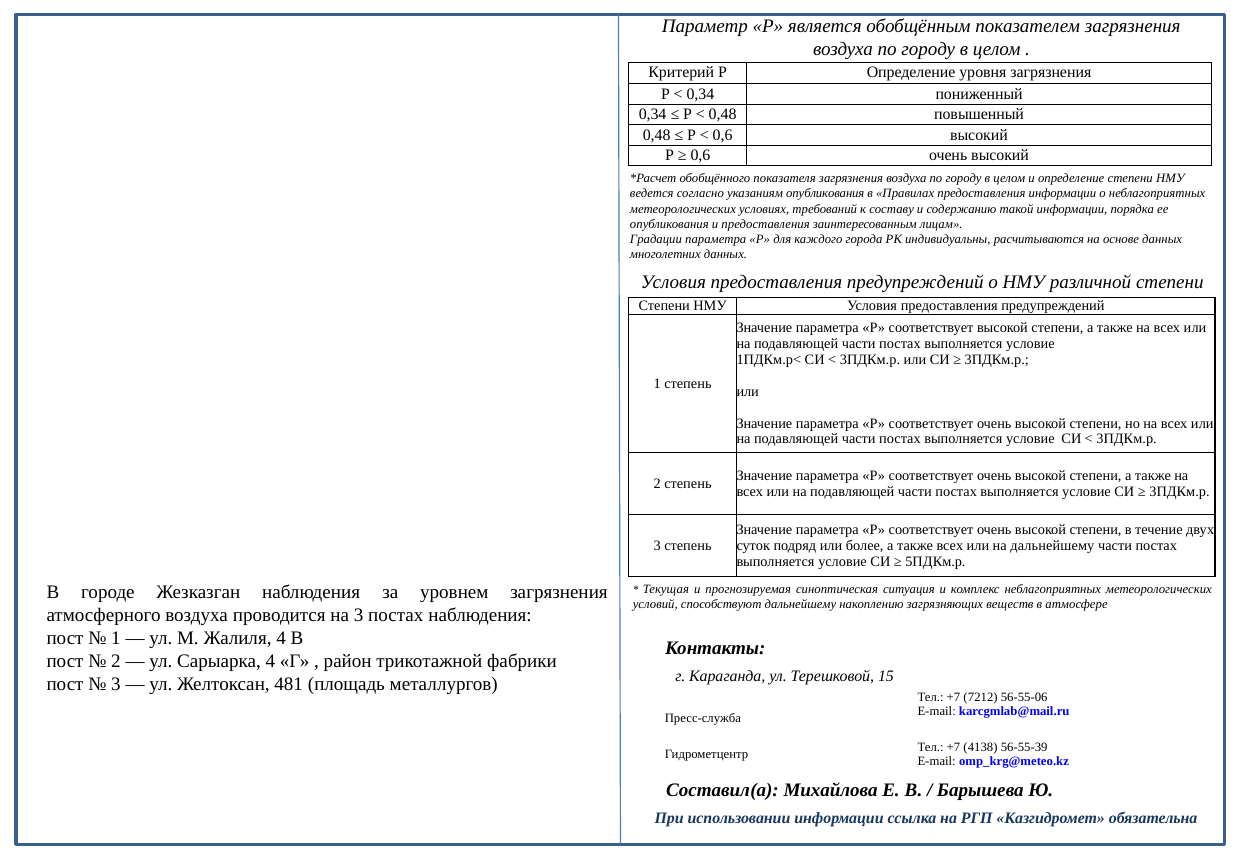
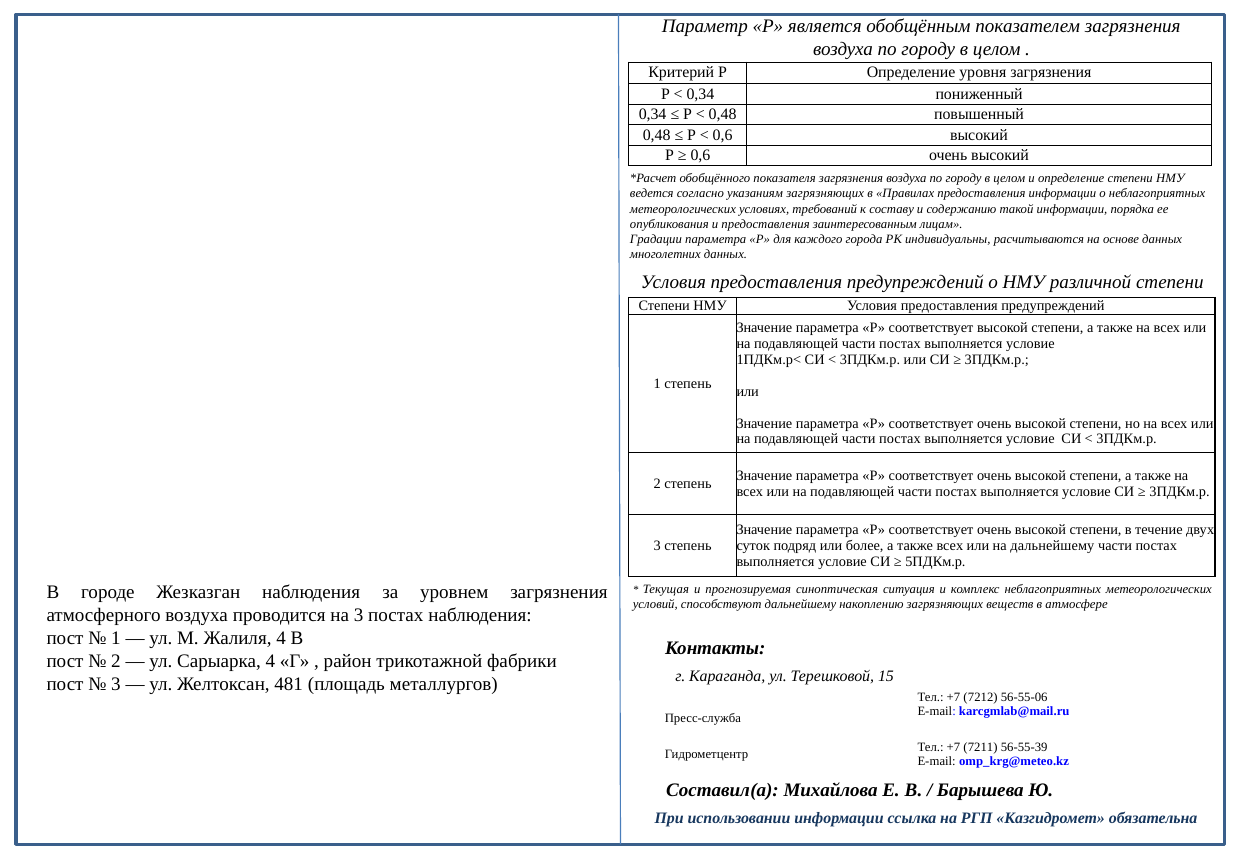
указаниям опубликования: опубликования -> загрязняющих (825, 194)
4138: 4138 -> 7211 (981, 747)
